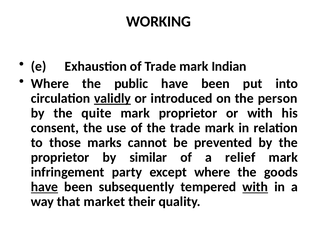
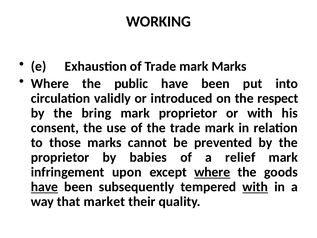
mark Indian: Indian -> Marks (229, 66)
validly underline: present -> none (112, 98)
person: person -> respect (278, 98)
quite: quite -> bring (96, 113)
similar: similar -> babies (148, 157)
party: party -> upon (127, 172)
where underline: none -> present (212, 172)
